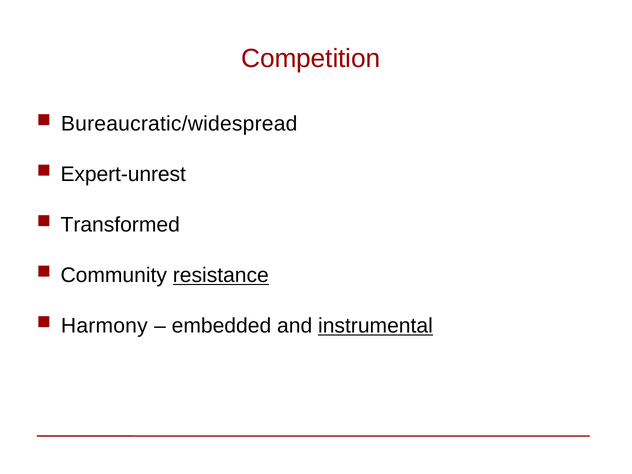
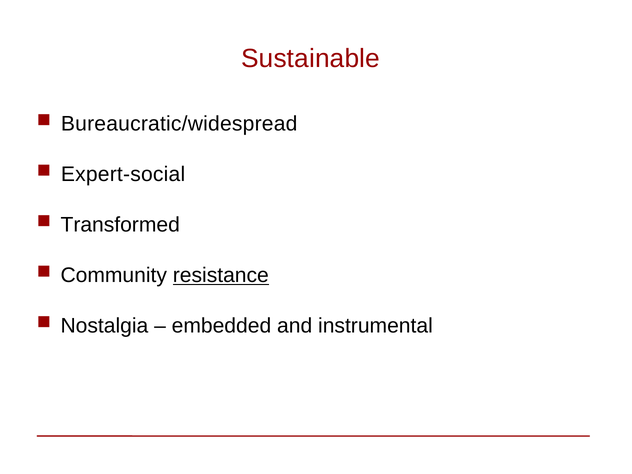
Competition: Competition -> Sustainable (311, 58)
Expert-unrest: Expert-unrest -> Expert-social (123, 174)
Harmony: Harmony -> Nostalgia (104, 326)
instrumental underline: present -> none (375, 326)
